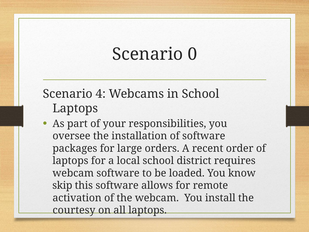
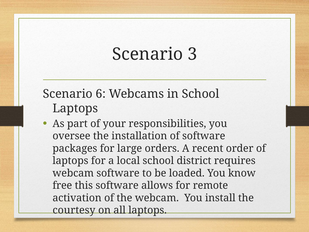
0: 0 -> 3 (192, 54)
4: 4 -> 6 (101, 94)
skip: skip -> free (62, 185)
